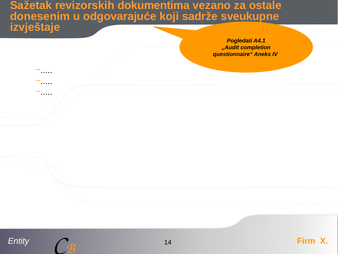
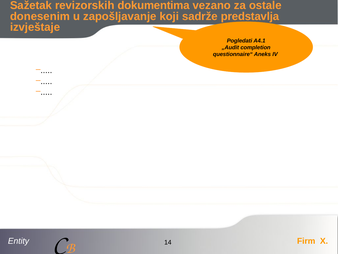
odgovarajuće: odgovarajuće -> zapošljavanje (120, 16)
sveukupne: sveukupne -> predstavlja (250, 16)
